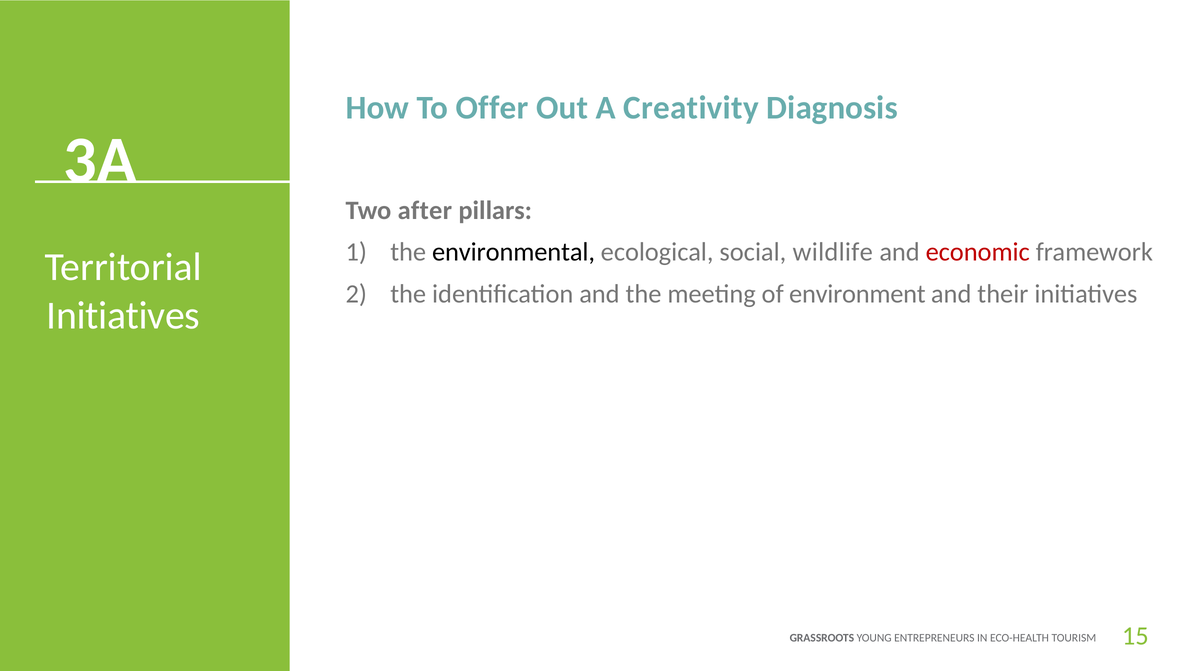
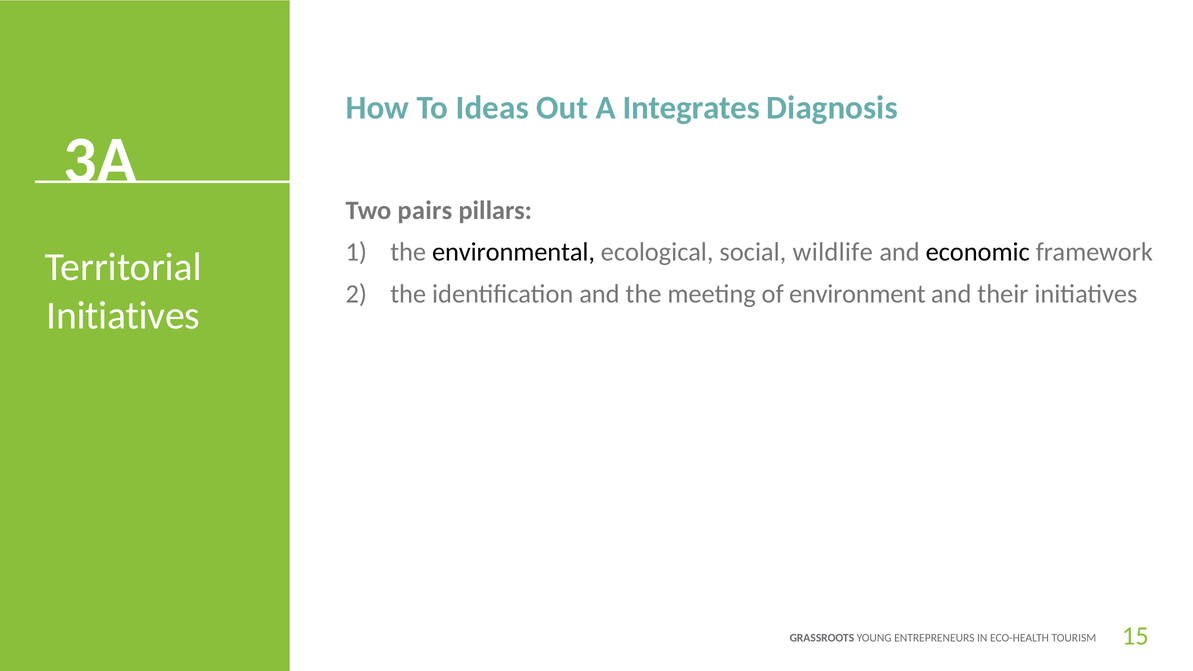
Offer: Offer -> Ideas (492, 108)
Creativity: Creativity -> Integrates (691, 108)
after: after -> pairs (425, 210)
economic colour: red -> black (978, 252)
